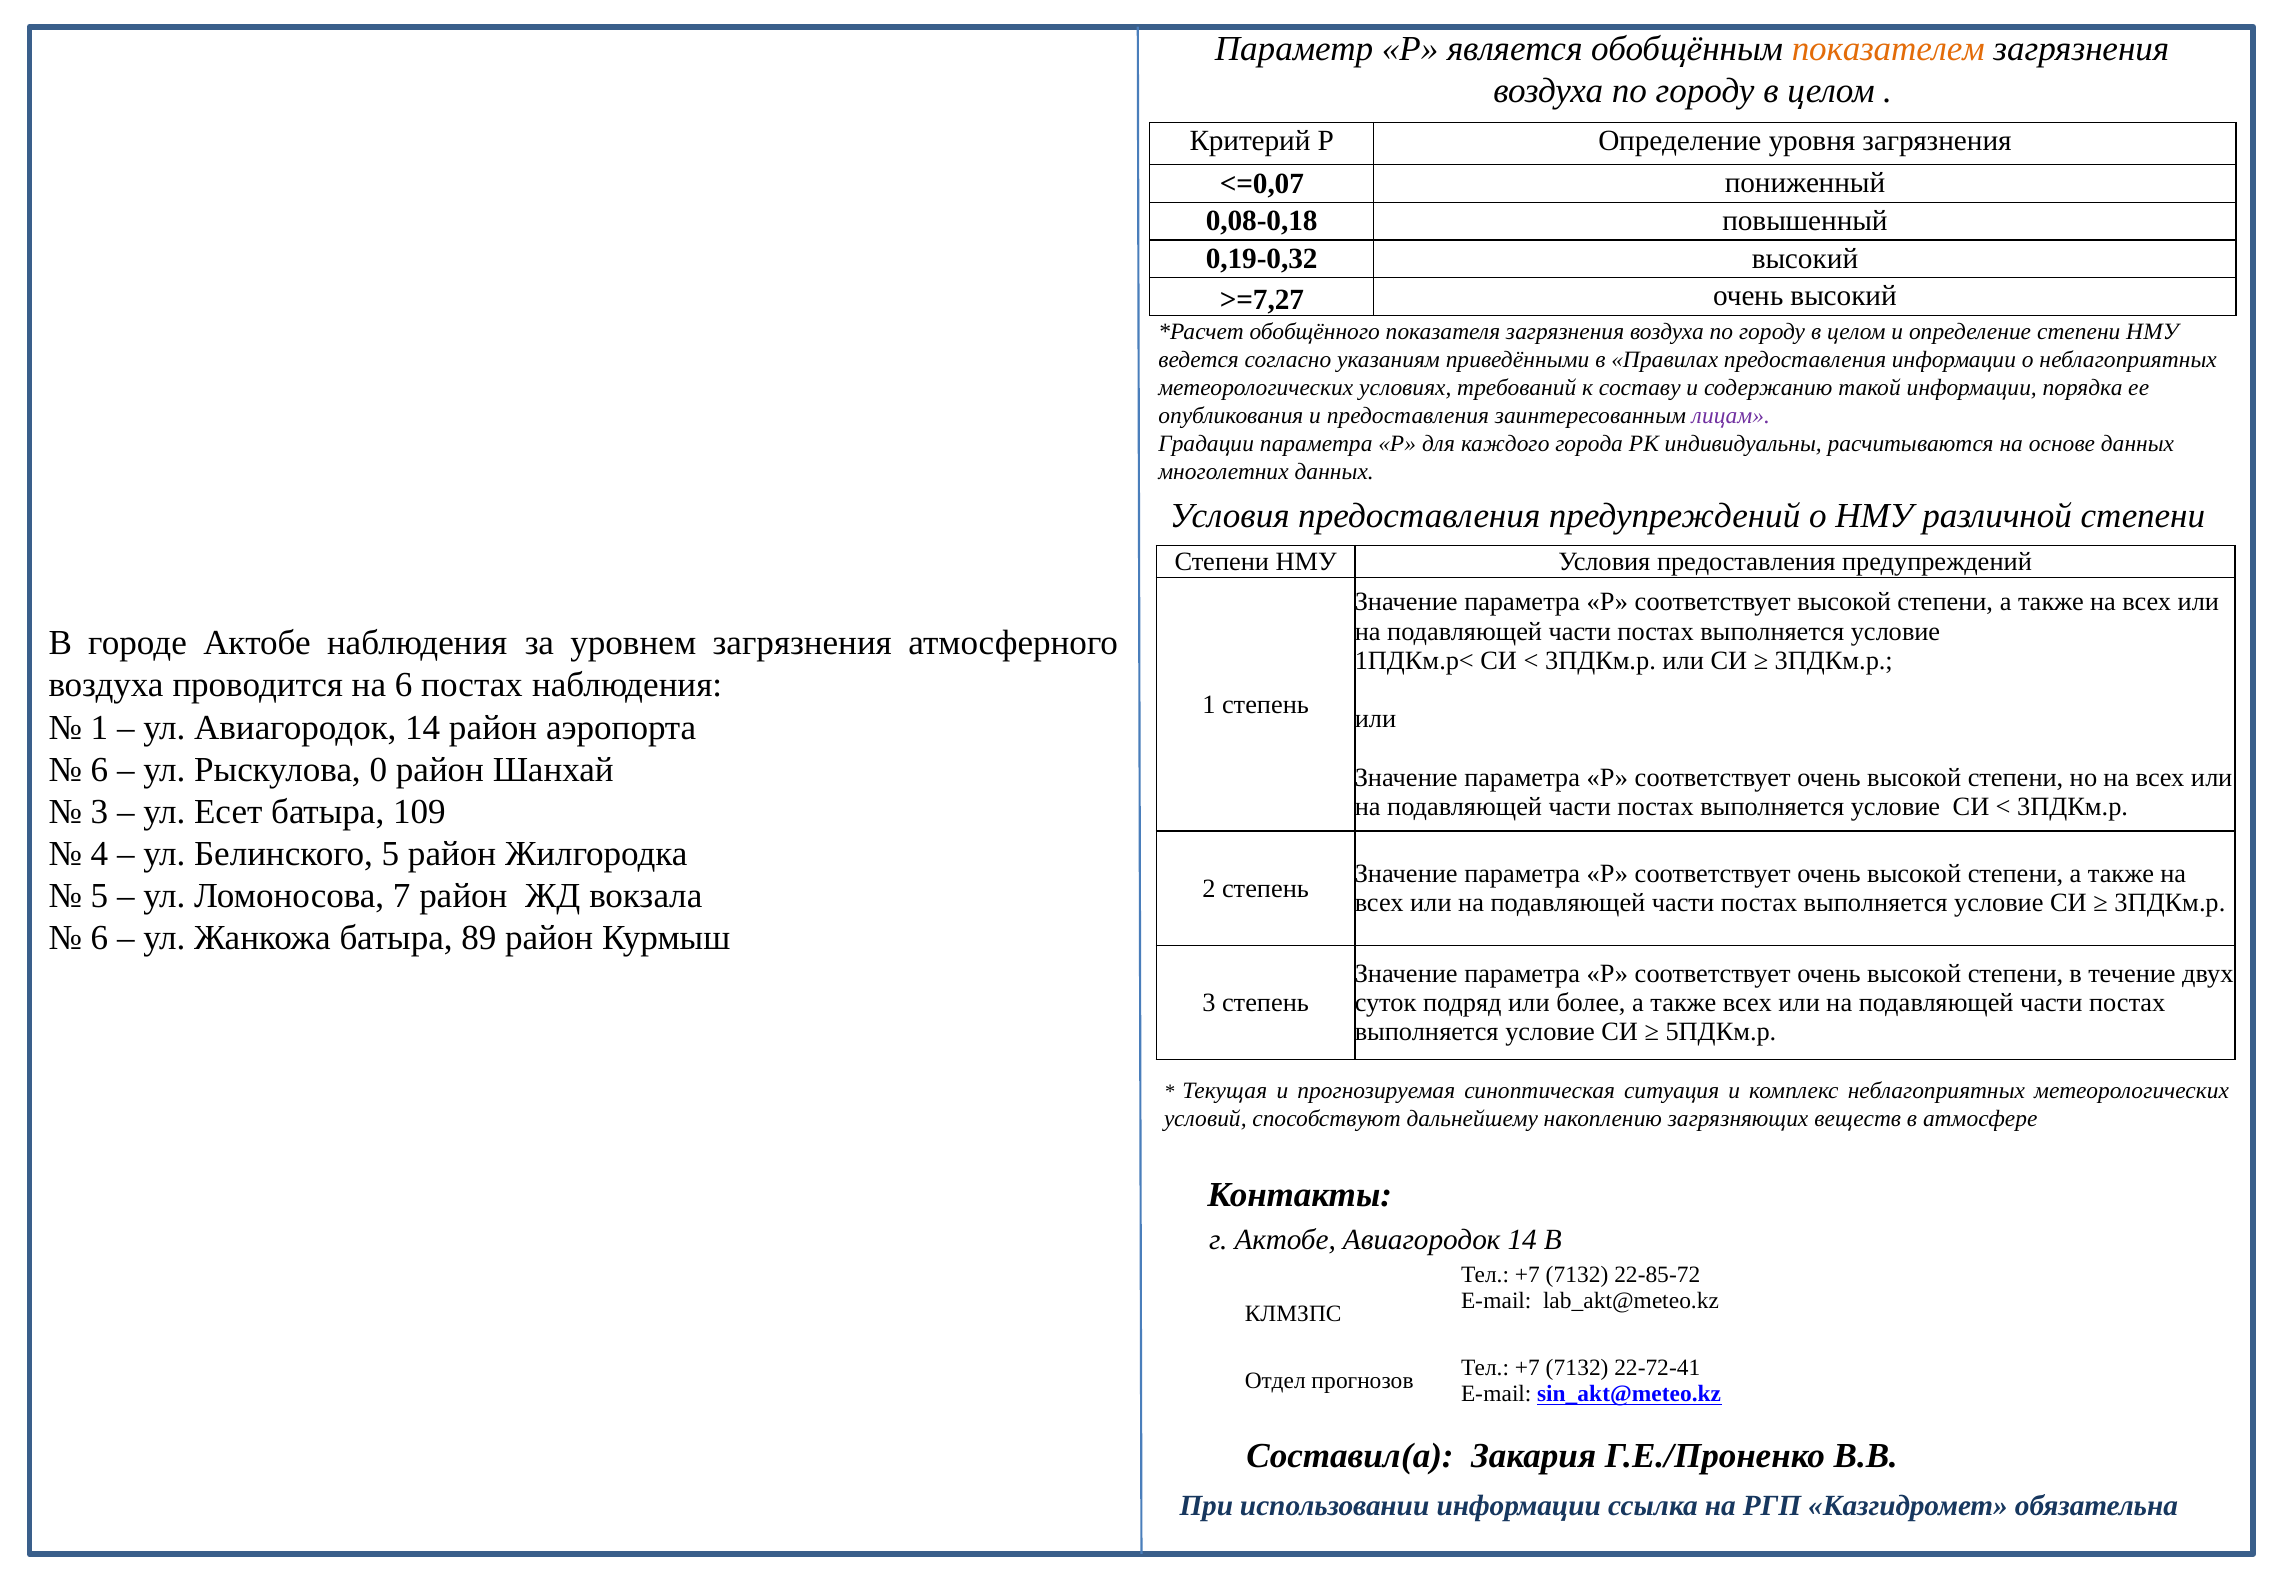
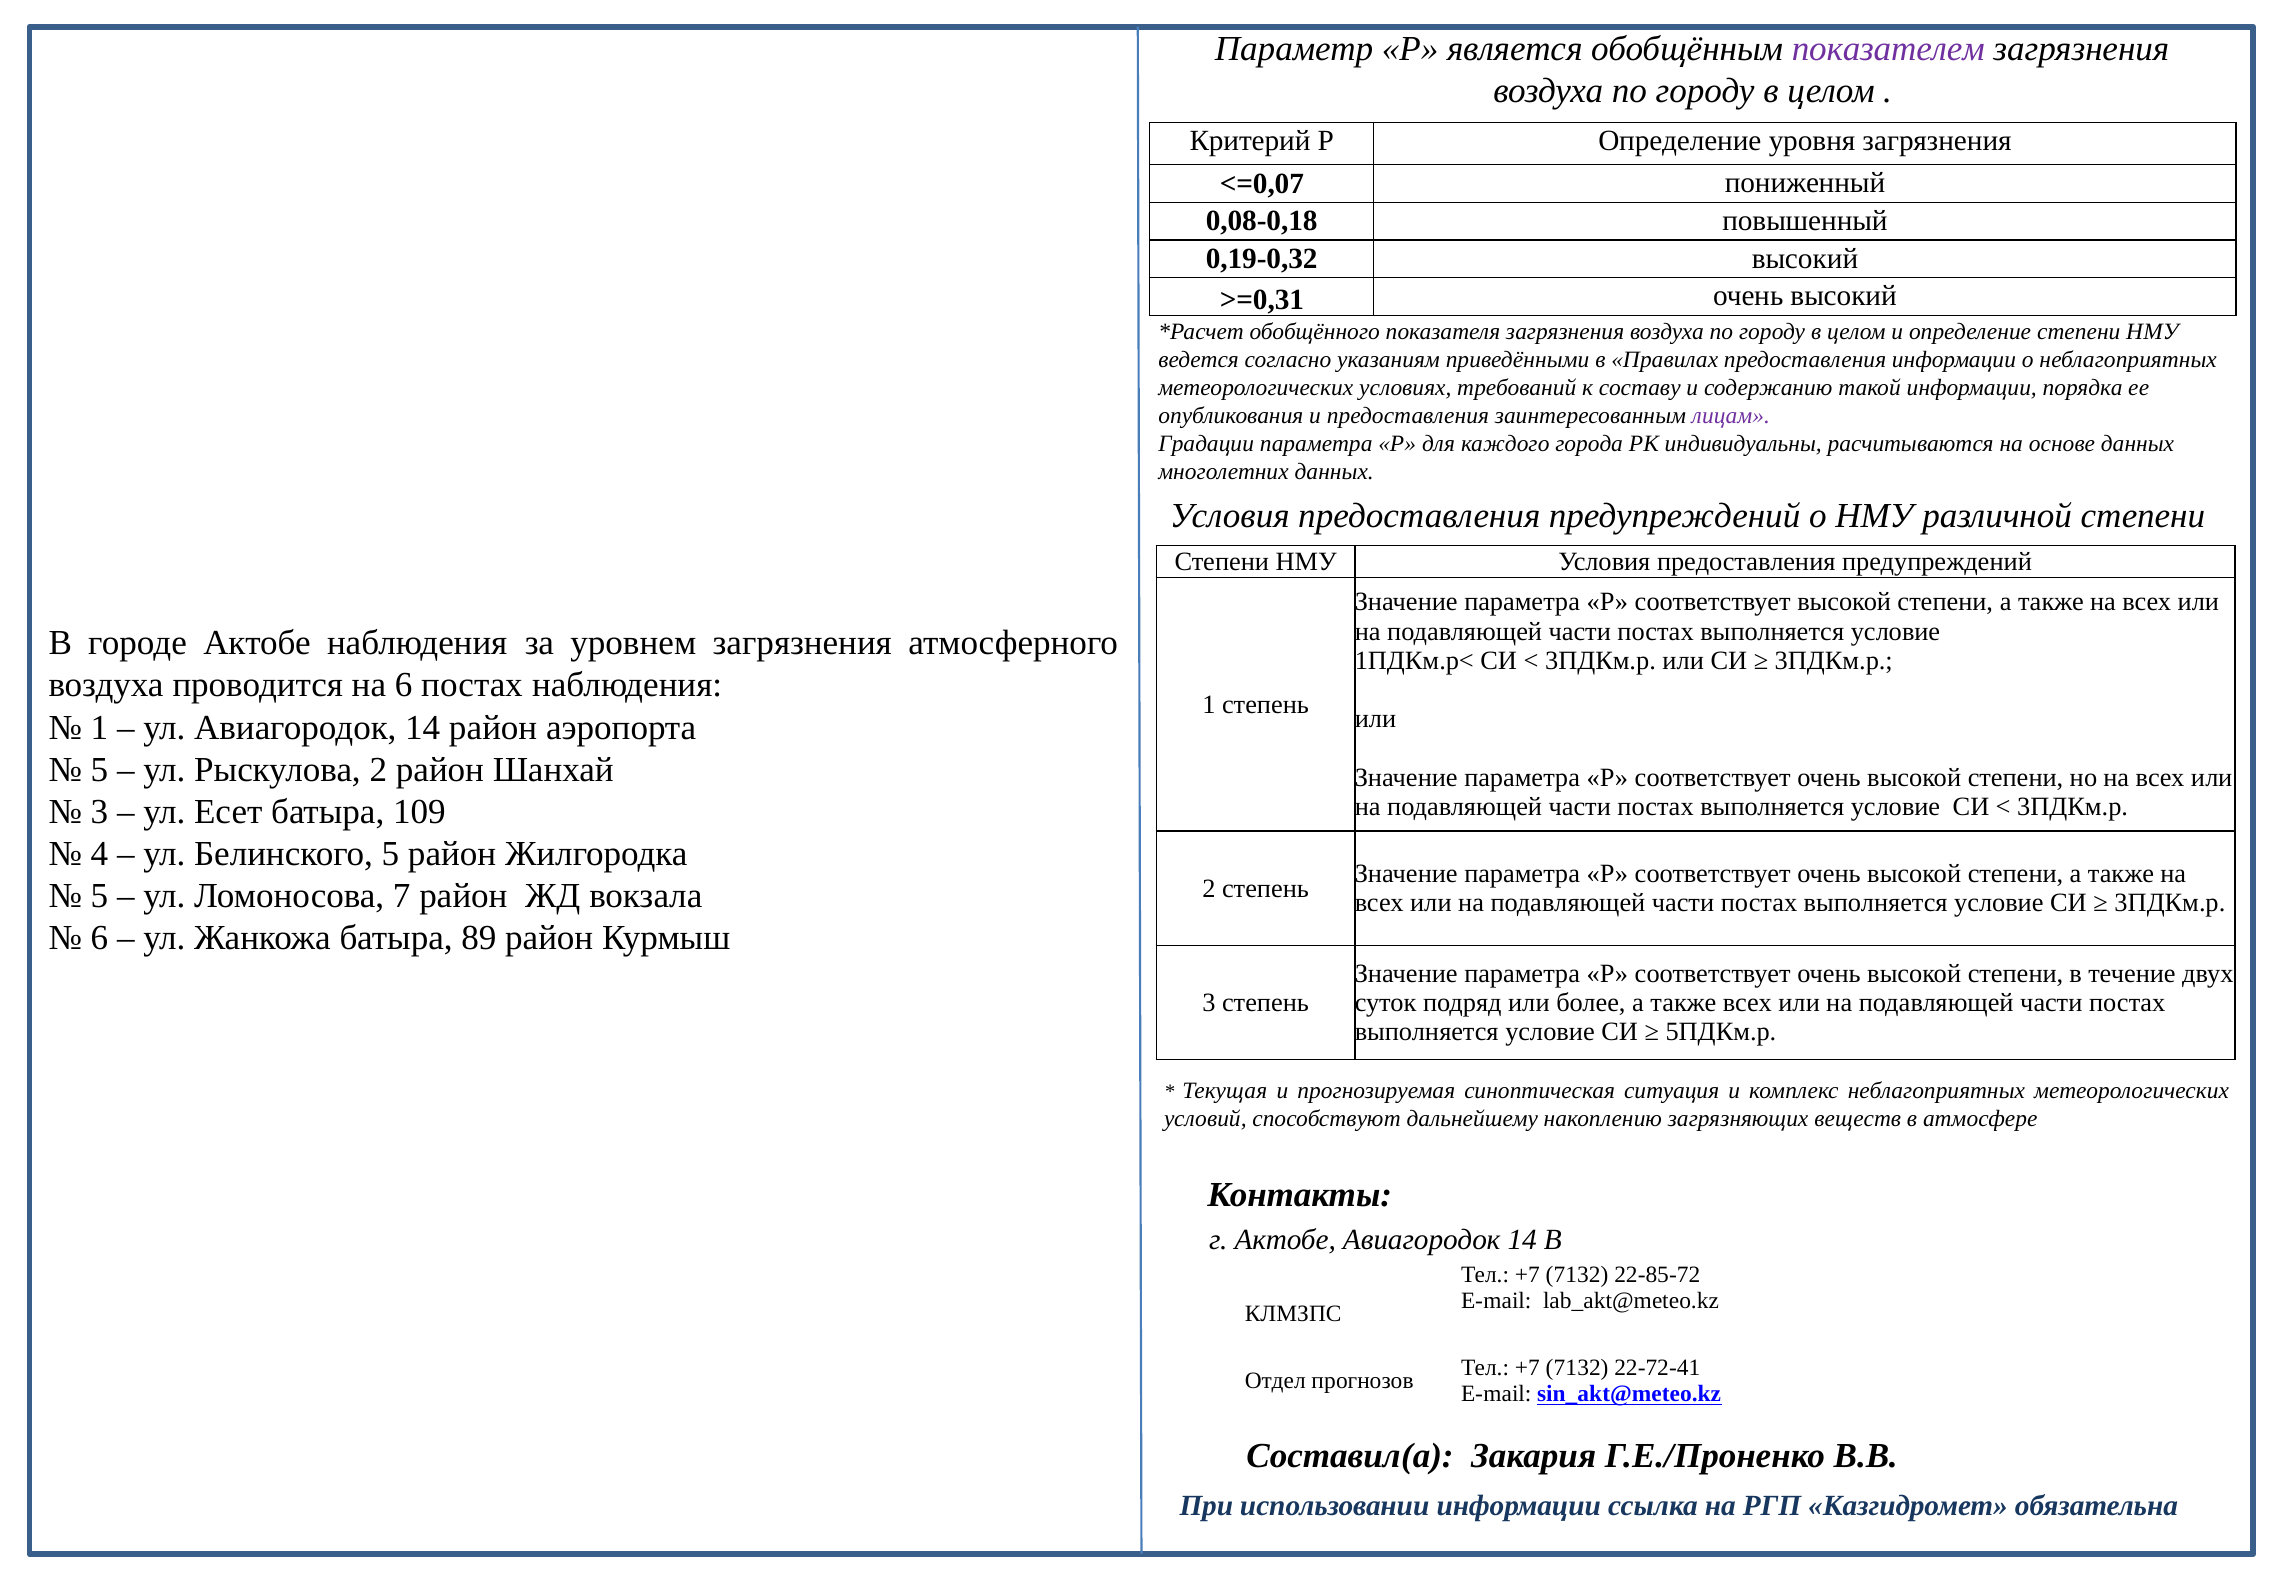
показателем colour: orange -> purple (1888, 49)
>=7,27: >=7,27 -> >=0,31 (1262, 299)
6: 6 -> 5 (99, 769)
Рыскулова 0: 0 -> 2 (378, 769)
